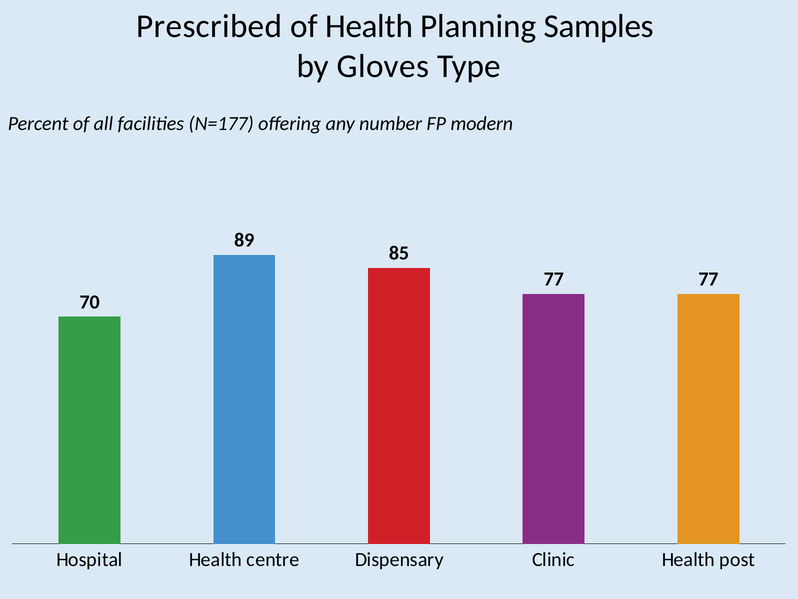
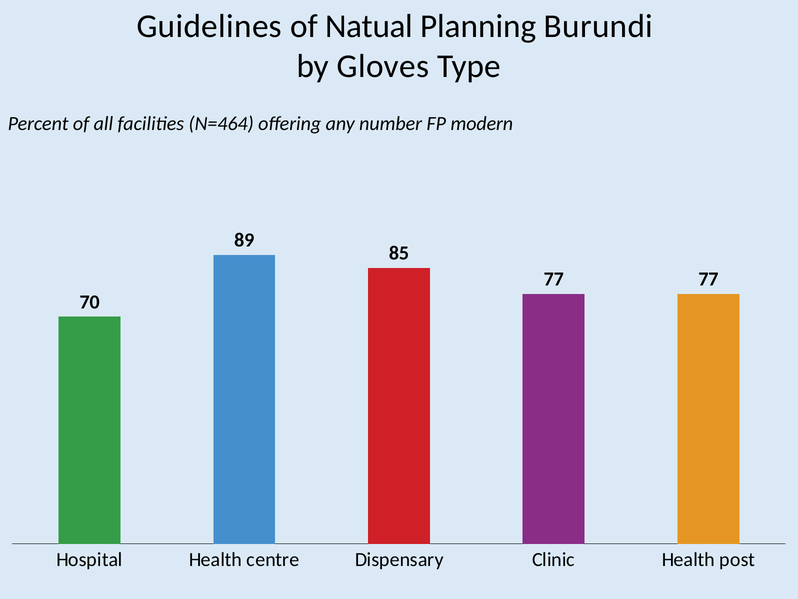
Prescribed: Prescribed -> Guidelines (209, 26)
of Health: Health -> Natual (369, 26)
Samples: Samples -> Burundi (598, 26)
N=177: N=177 -> N=464 (221, 124)
